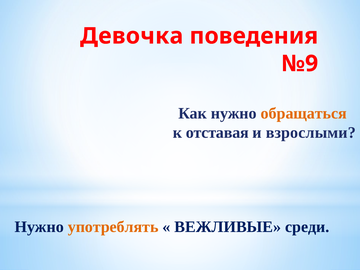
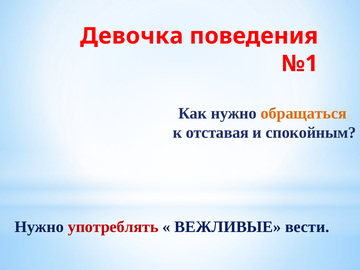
№9: №9 -> №1 (300, 64)
взрослыми: взрослыми -> спокойным (311, 133)
употреблять colour: orange -> red (113, 227)
среди: среди -> вести (307, 227)
